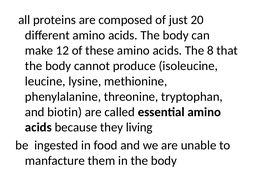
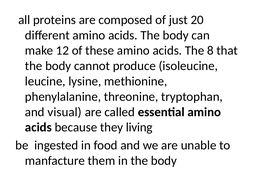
biotin: biotin -> visual (65, 112)
